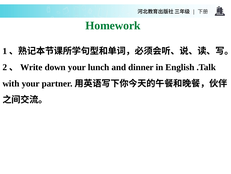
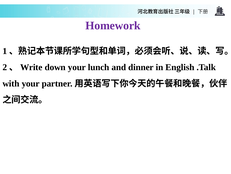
Homework colour: green -> purple (113, 25)
